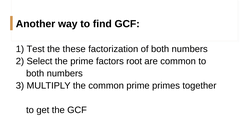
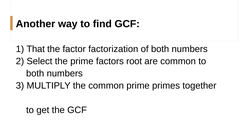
Test: Test -> That (36, 49)
these: these -> factor (74, 49)
